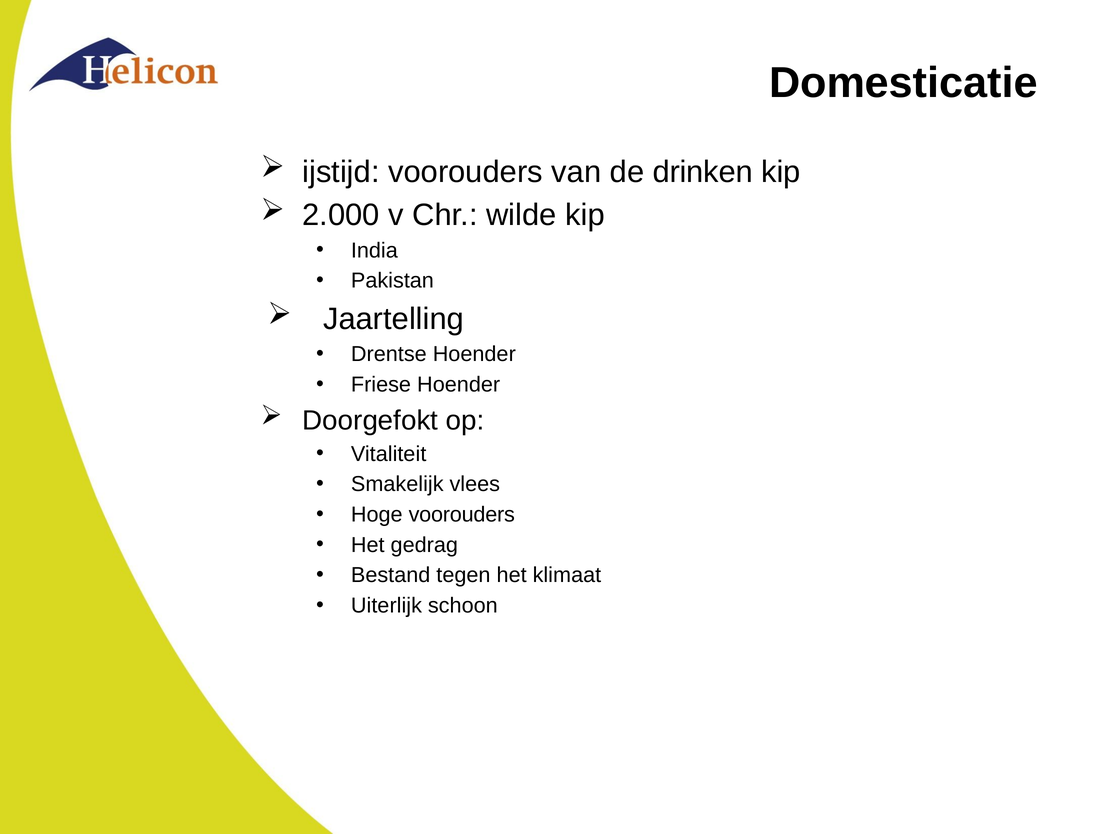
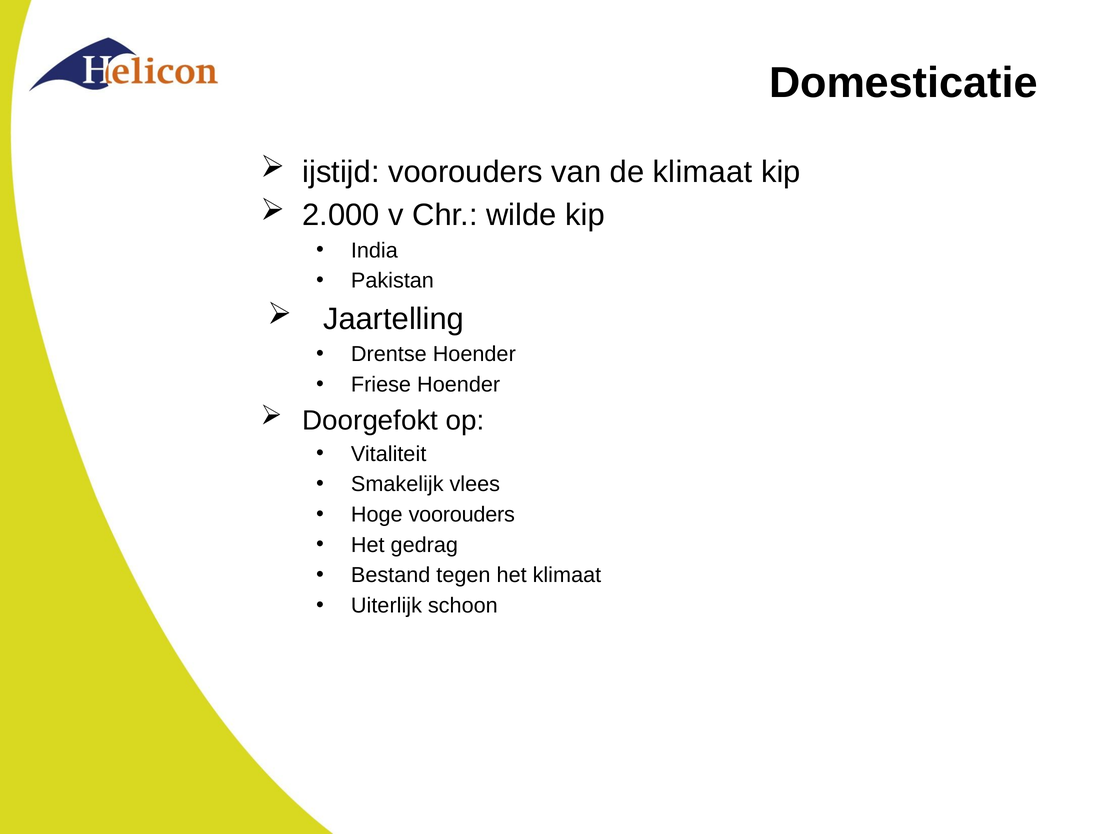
de drinken: drinken -> klimaat (702, 172)
